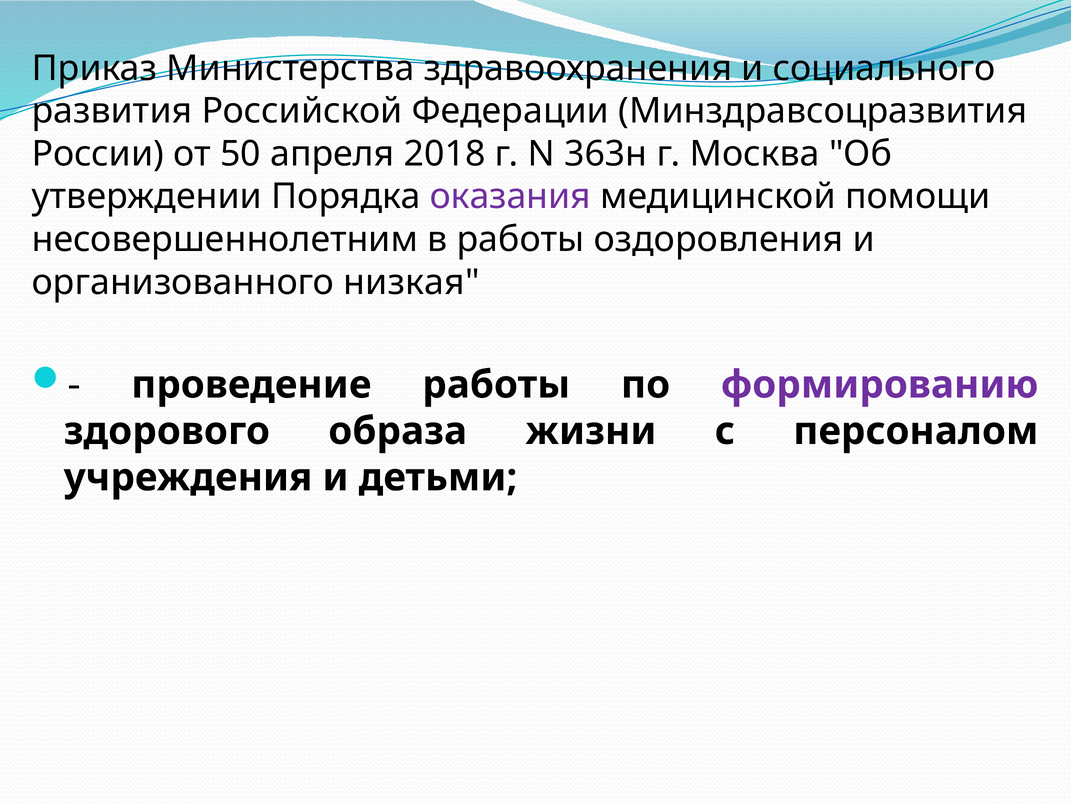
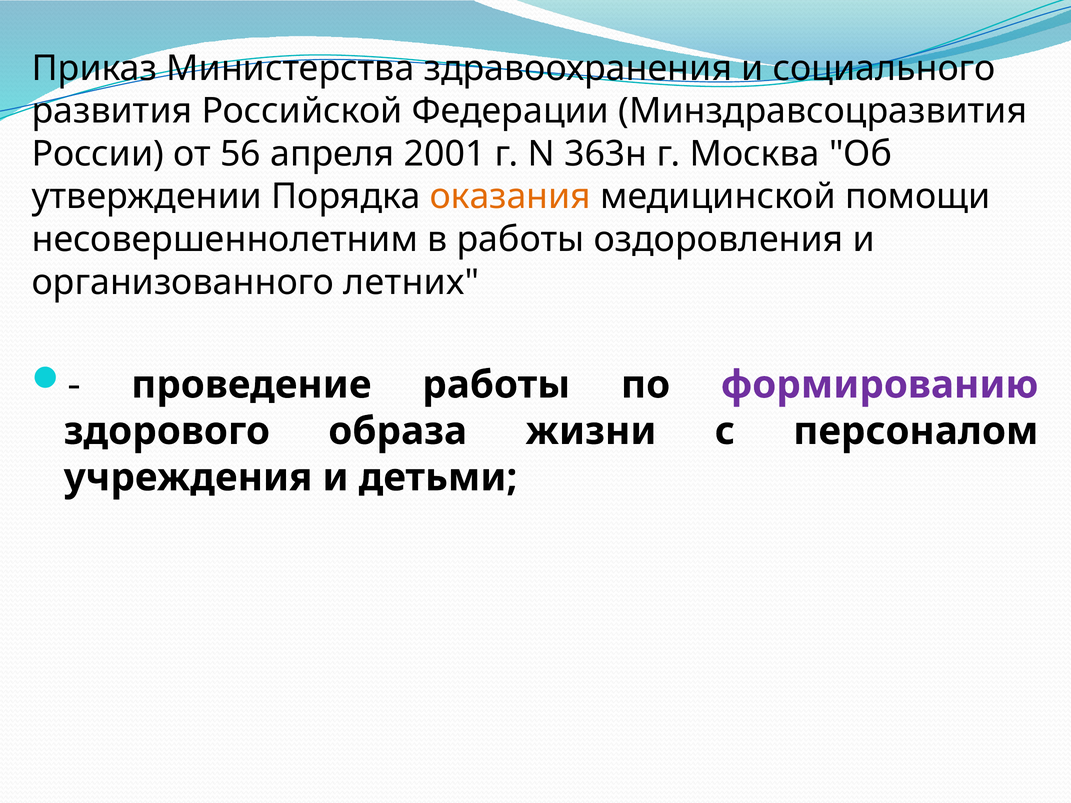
50: 50 -> 56 (240, 154)
2018: 2018 -> 2001 (445, 154)
оказания colour: purple -> orange (510, 197)
низкая: низкая -> летних (411, 282)
